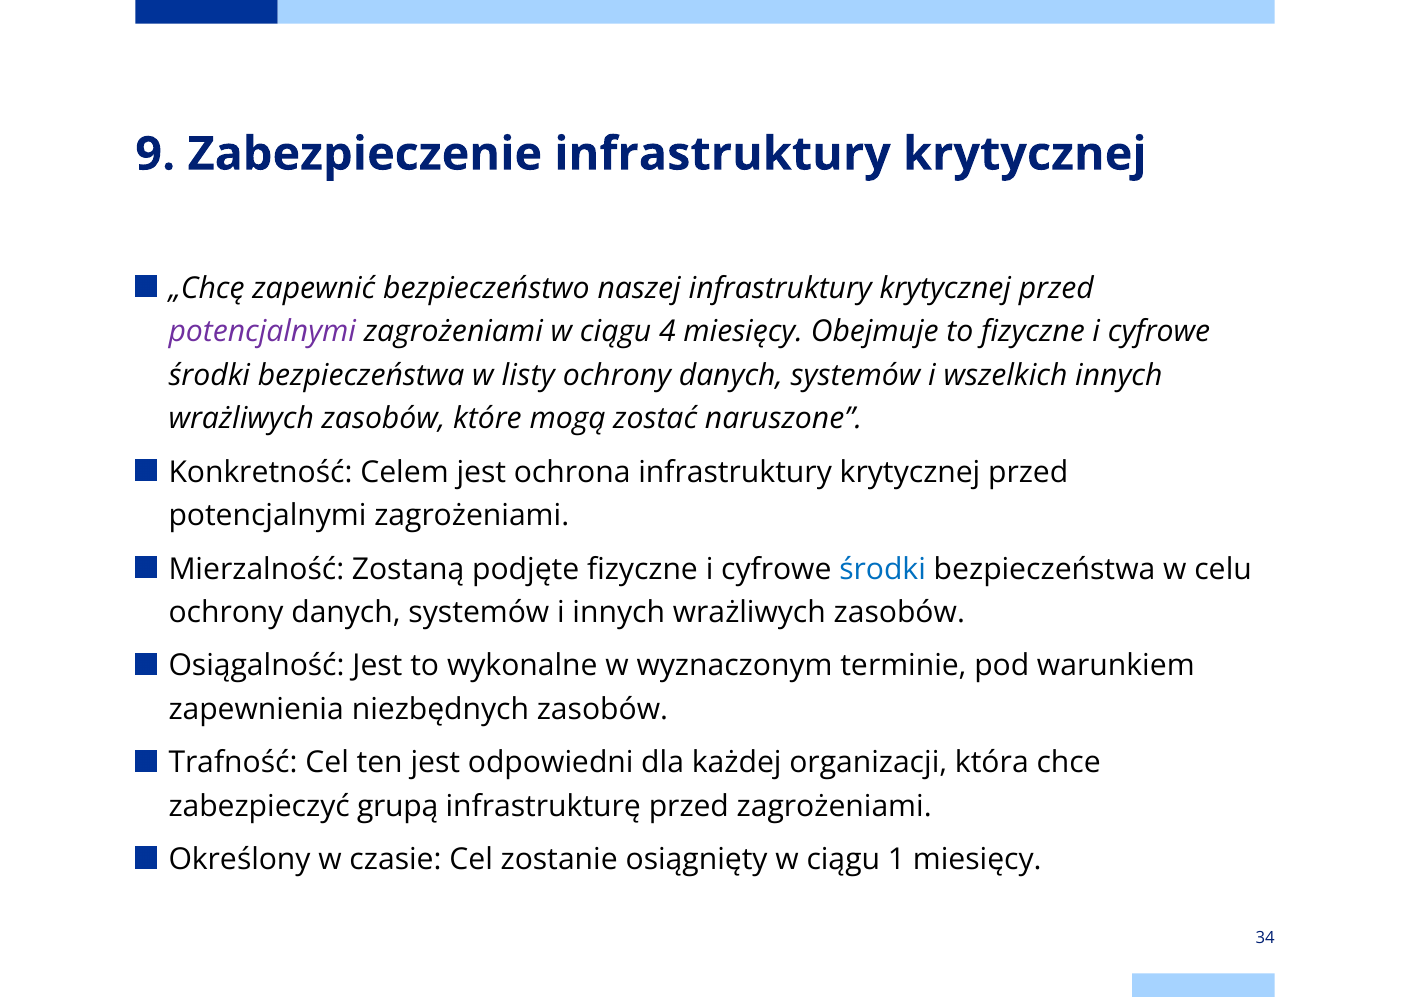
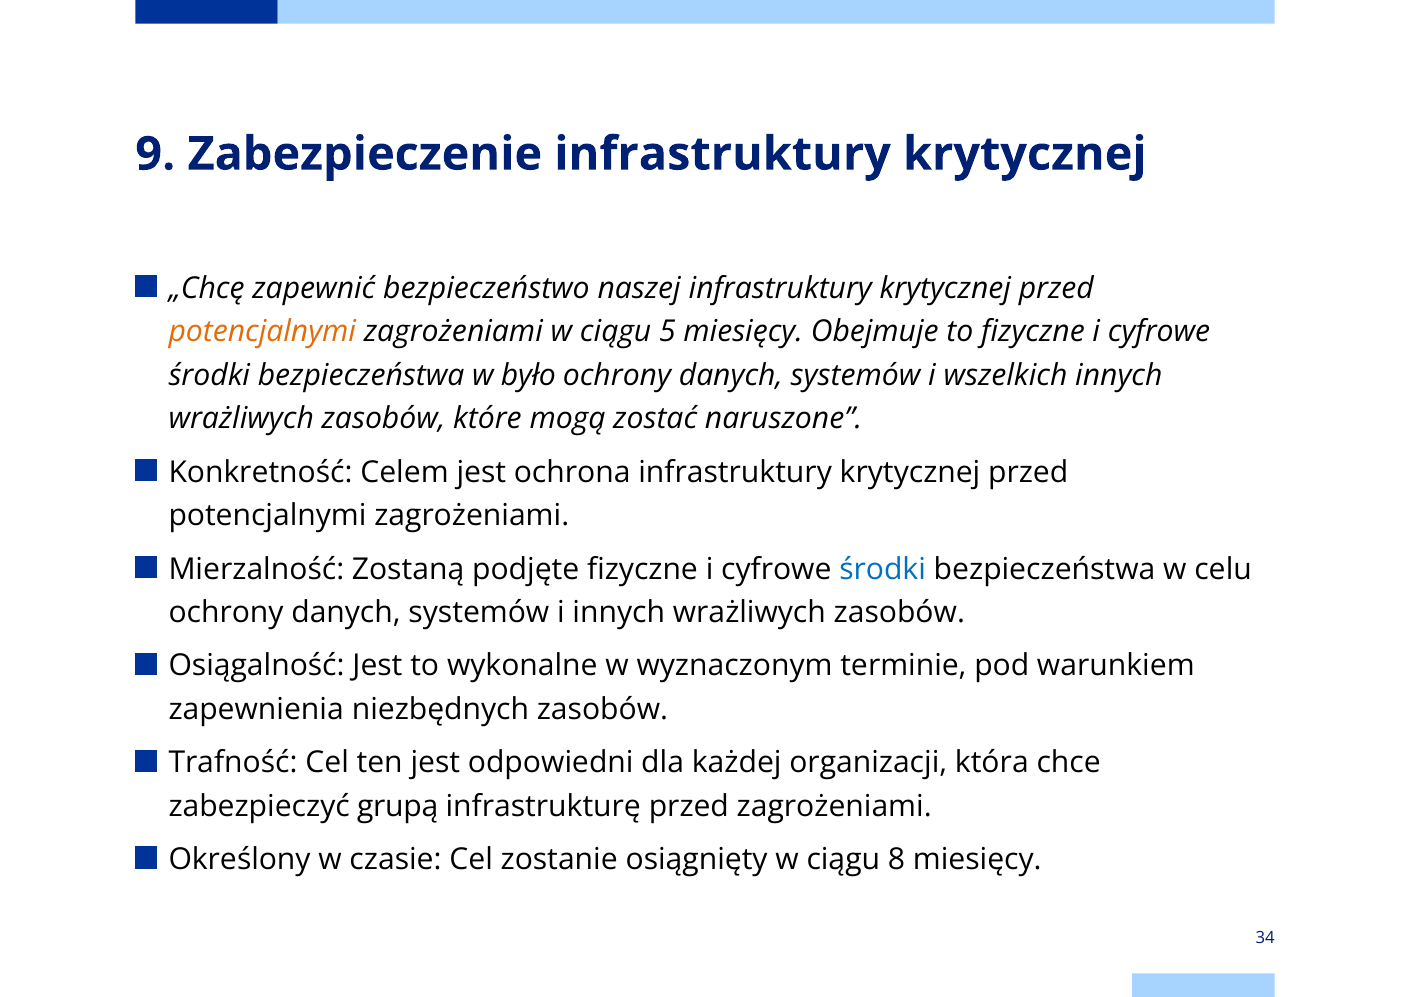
potencjalnymi colour: purple -> orange (262, 332)
4: 4 -> 5 (667, 332)
listy: listy -> było (528, 375)
1: 1 -> 8 (896, 860)
